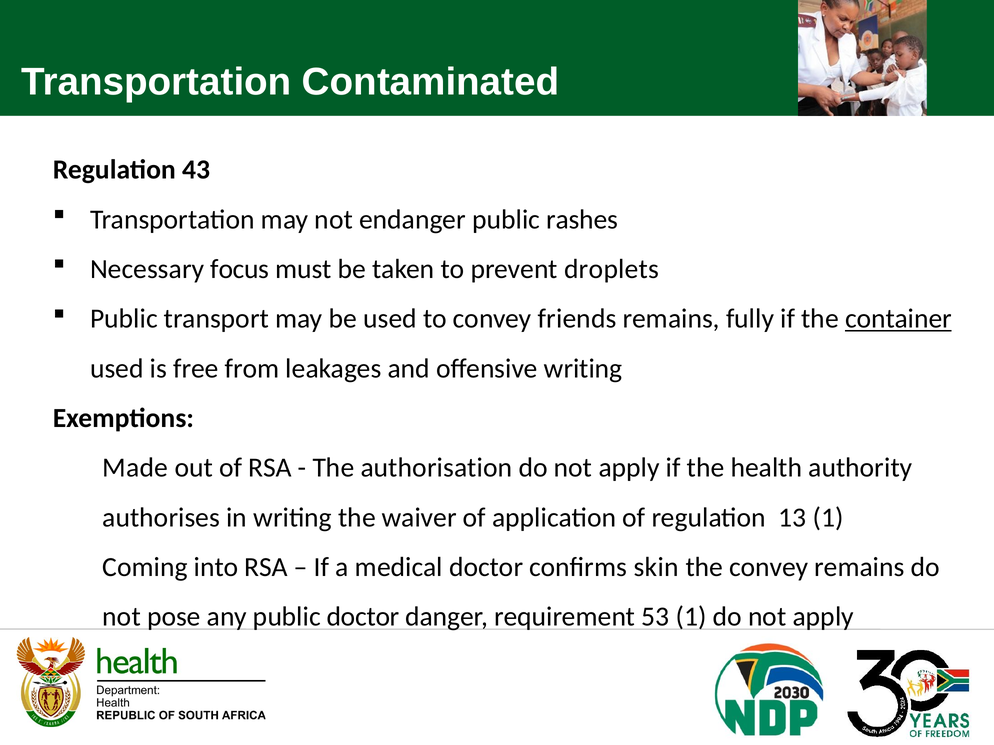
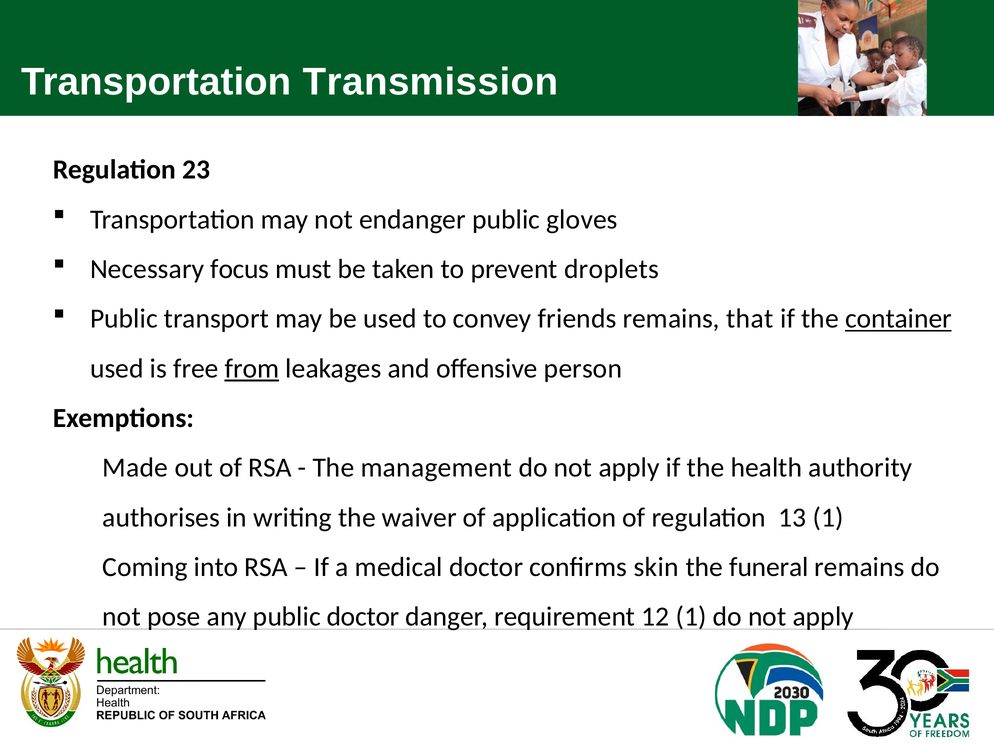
Contaminated: Contaminated -> Transmission (430, 82)
43: 43 -> 23 (196, 170)
rashes: rashes -> gloves (582, 220)
fully: fully -> that (750, 319)
from underline: none -> present (252, 369)
offensive writing: writing -> person (583, 369)
authorisation: authorisation -> management (436, 468)
the convey: convey -> funeral (769, 568)
53: 53 -> 12 (655, 617)
